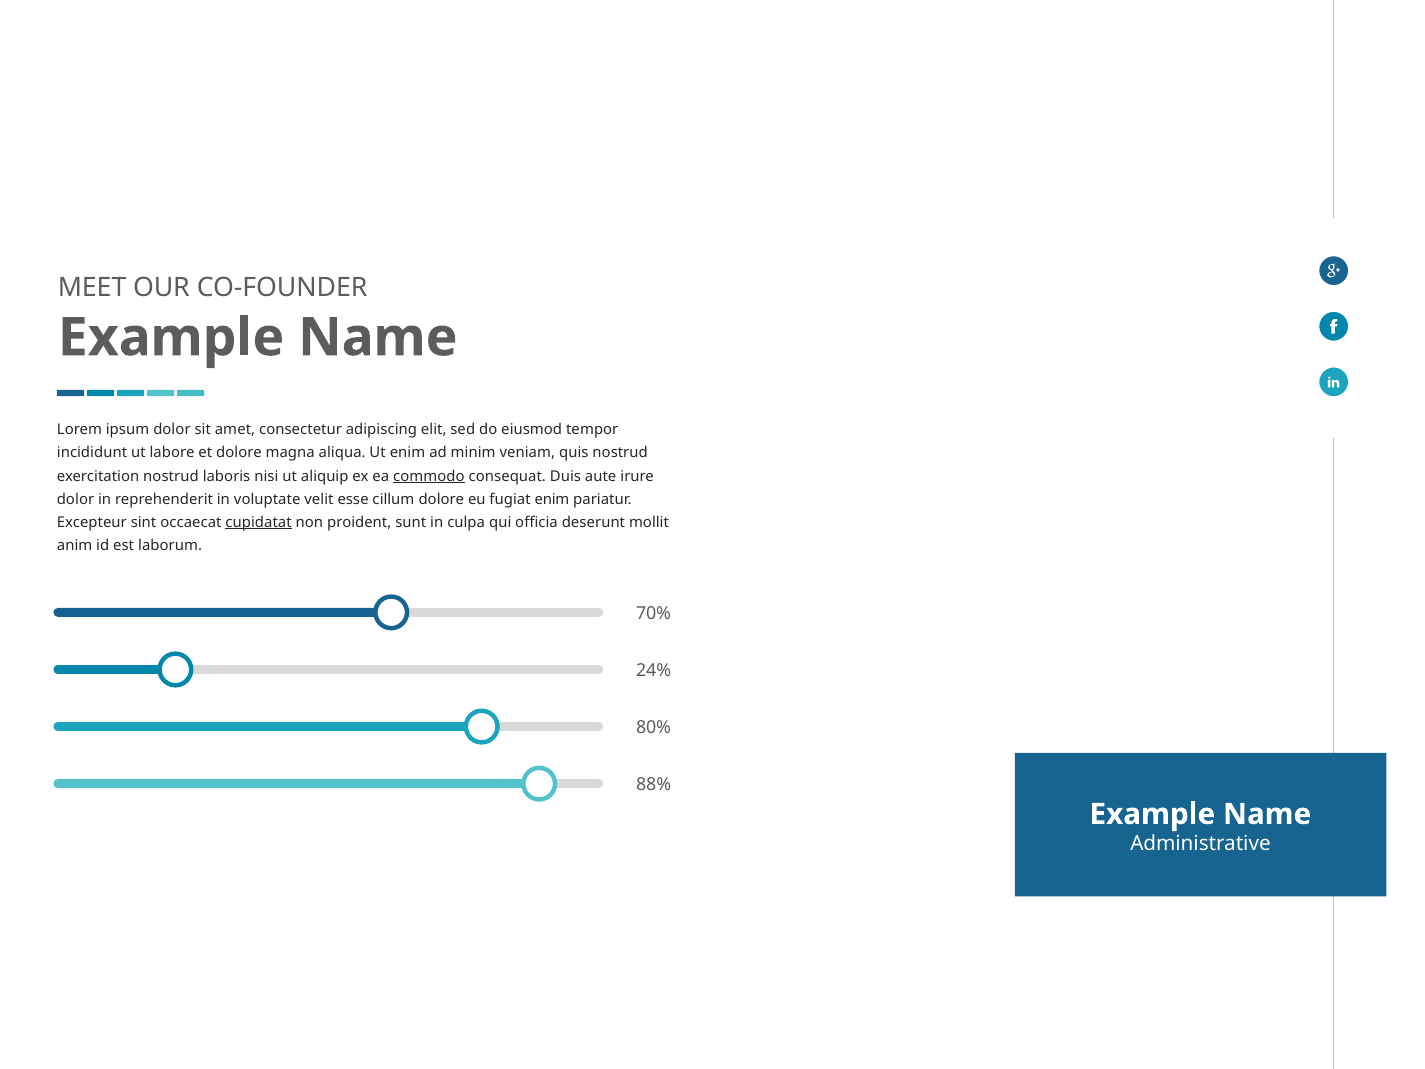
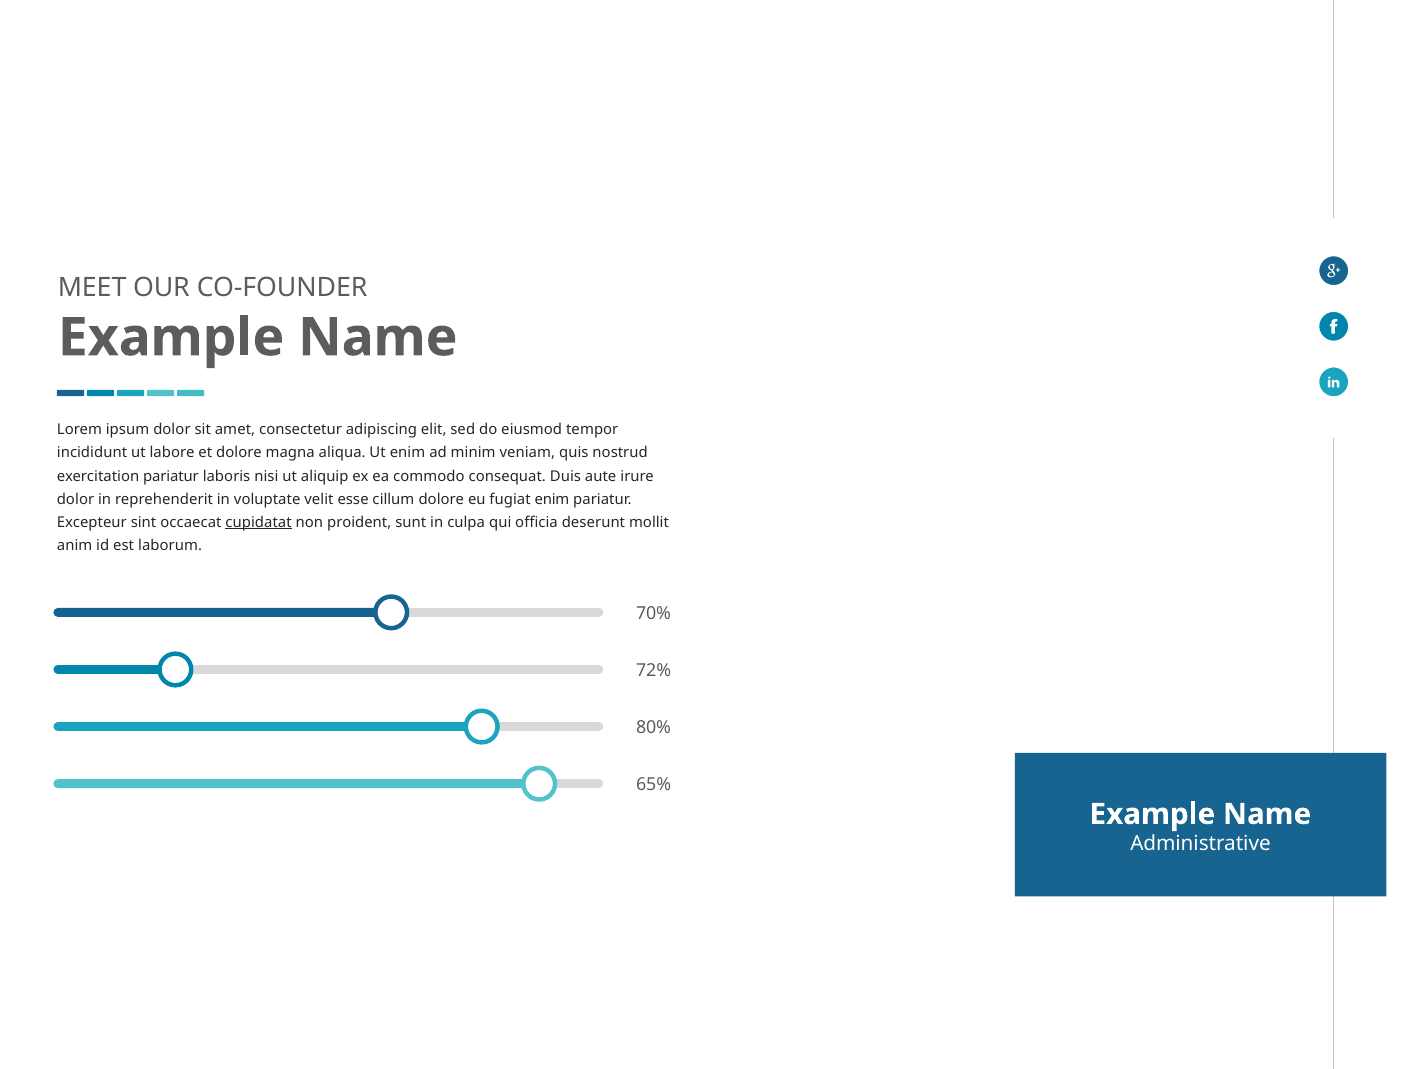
exercitation nostrud: nostrud -> pariatur (171, 476)
commodo underline: present -> none (429, 476)
24%: 24% -> 72% (654, 671)
88%: 88% -> 65% (654, 785)
